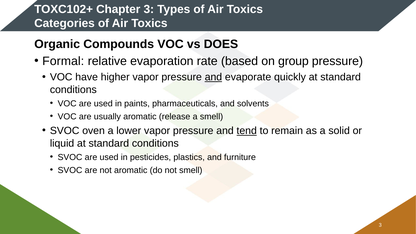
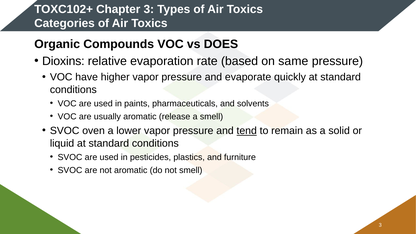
Formal: Formal -> Dioxins (63, 61)
group: group -> same (293, 61)
and underline: present -> none (213, 77)
